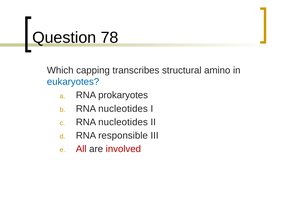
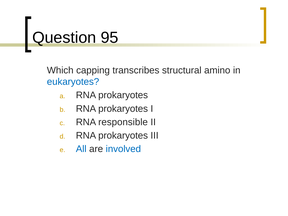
78: 78 -> 95 (110, 38)
nucleotides: nucleotides -> prokaryotes (123, 109)
nucleotides: nucleotides -> responsible (123, 122)
responsible: responsible -> prokaryotes (123, 136)
All colour: red -> blue (81, 149)
involved colour: red -> blue (123, 149)
